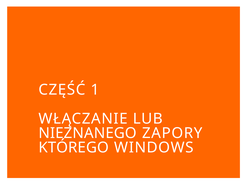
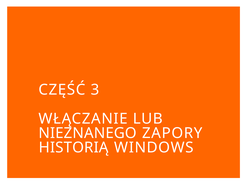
1: 1 -> 3 (95, 89)
KTÓREGO: KTÓREGO -> HISTORIĄ (74, 147)
